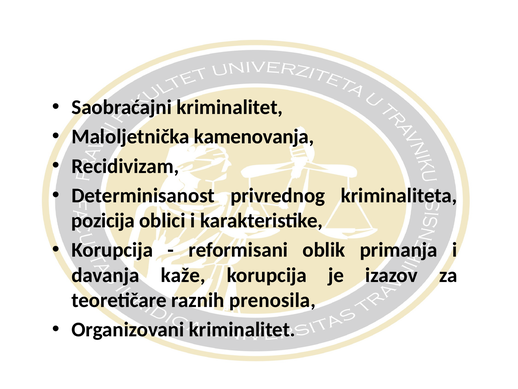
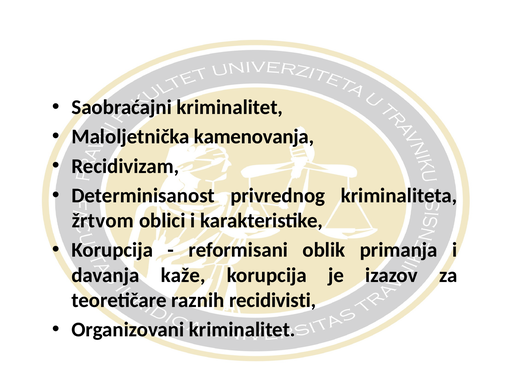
pozicija: pozicija -> žrtvom (103, 220)
prenosila: prenosila -> recidivisti (273, 300)
